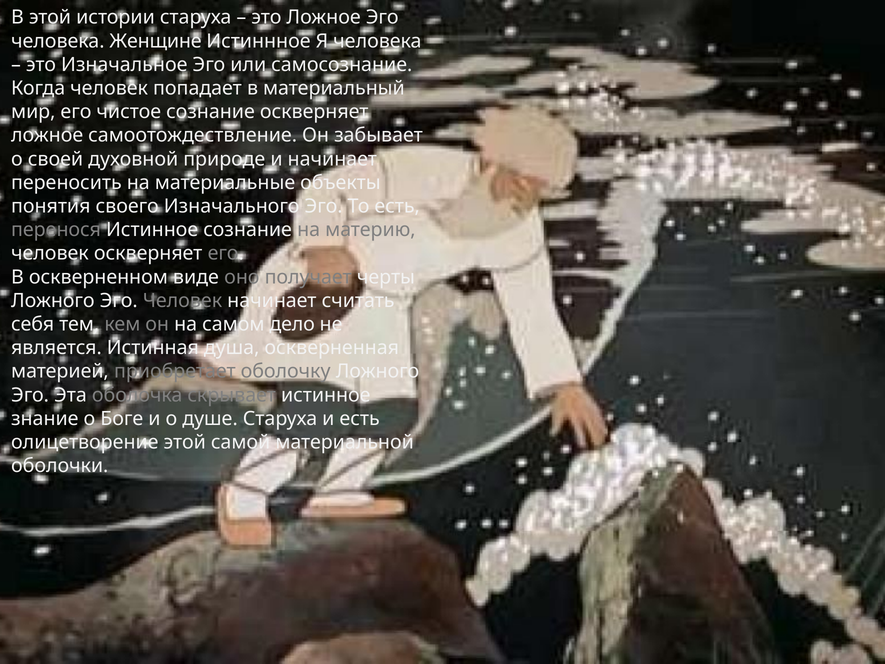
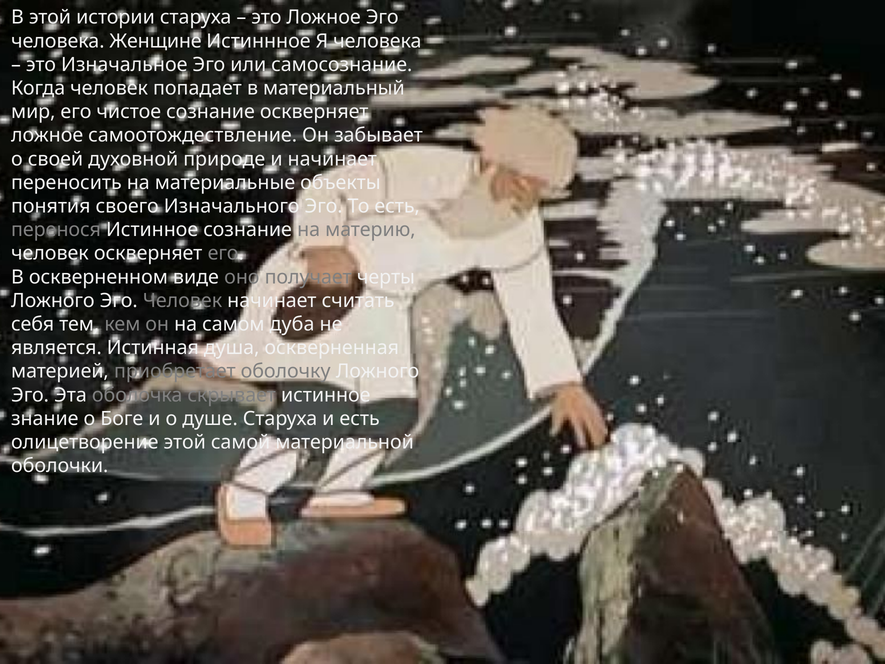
дело: дело -> дуба (292, 324)
